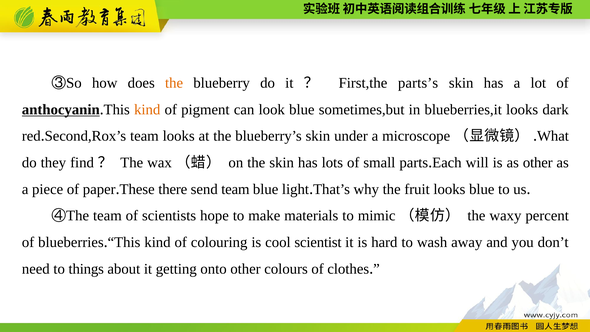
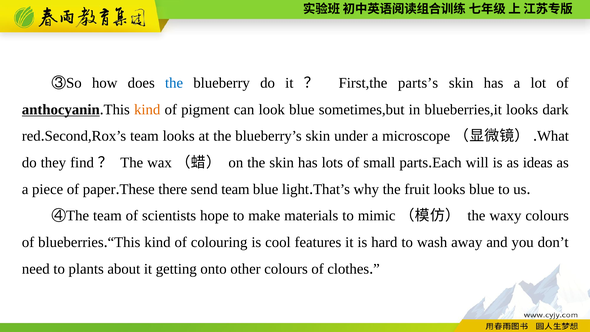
the colour: orange -> blue (174, 83)
as other: other -> ideas (538, 163)
waxy percent: percent -> colours (547, 216)
scientist: scientist -> features (318, 242)
things: things -> plants (86, 269)
